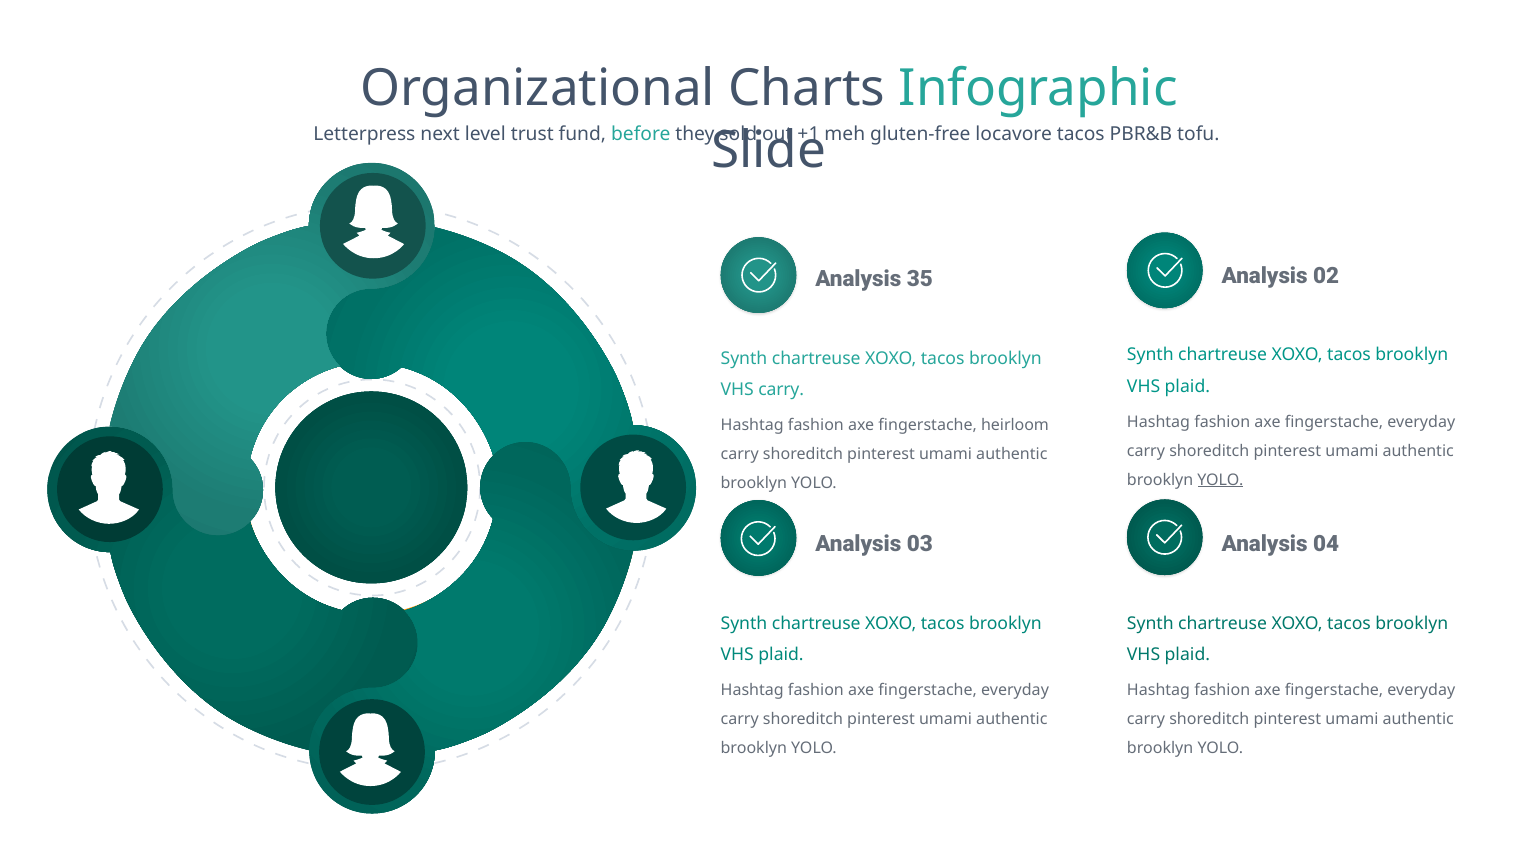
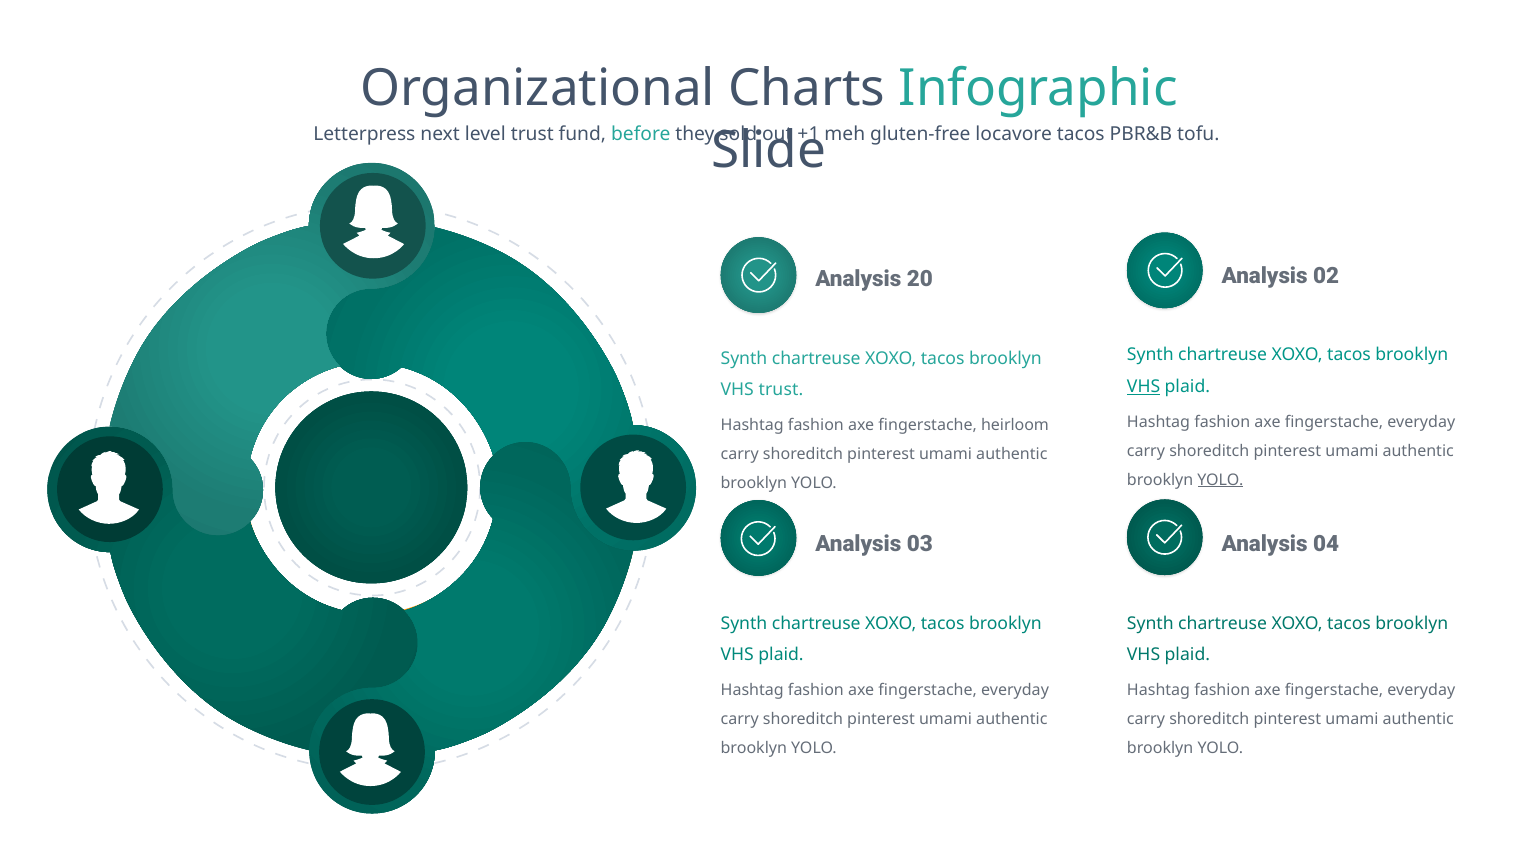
35: 35 -> 20 (920, 279)
VHS underline: none -> present (1144, 387)
VHS carry: carry -> trust (781, 390)
